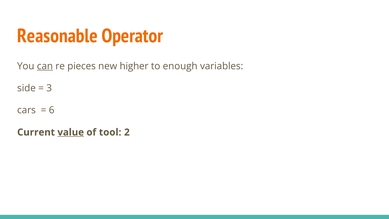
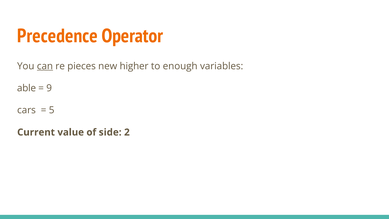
Reasonable: Reasonable -> Precedence (57, 36)
side: side -> able (27, 88)
3: 3 -> 9 (49, 88)
6: 6 -> 5 (52, 110)
value underline: present -> none (71, 132)
tool: tool -> side (110, 132)
